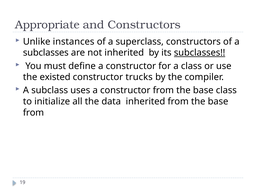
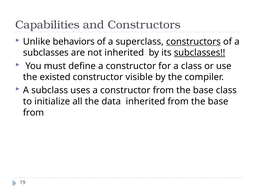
Appropriate: Appropriate -> Capabilities (47, 25)
instances: instances -> behaviors (74, 42)
constructors underline: none -> present (193, 42)
trucks: trucks -> visible (139, 77)
